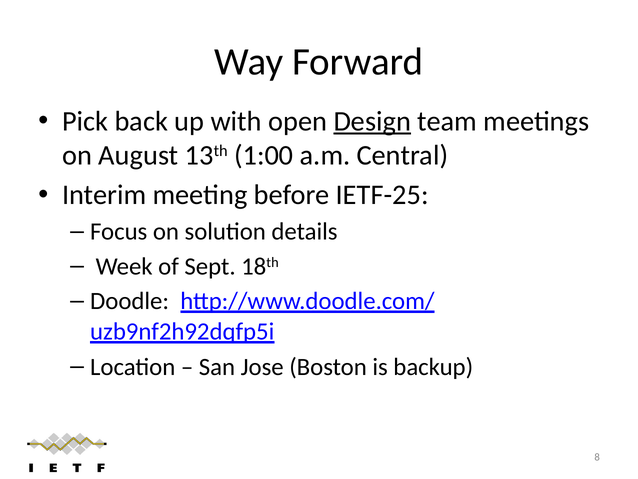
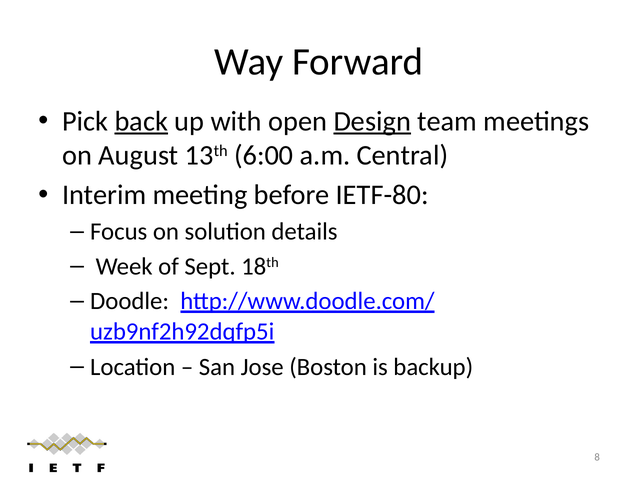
back underline: none -> present (141, 121)
1:00: 1:00 -> 6:00 (264, 155)
IETF-25: IETF-25 -> IETF-80 (382, 195)
